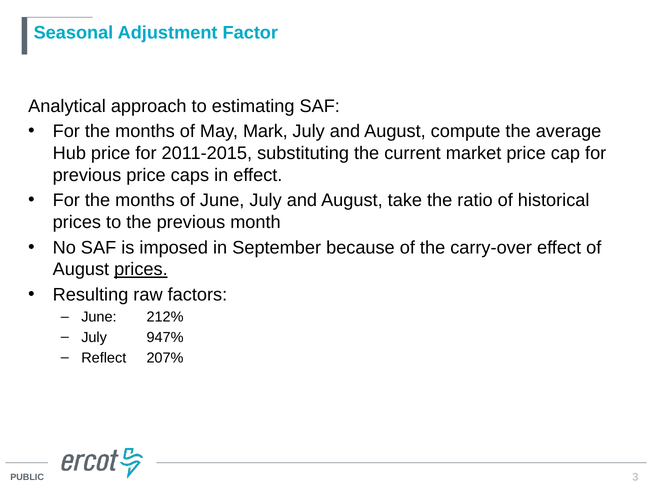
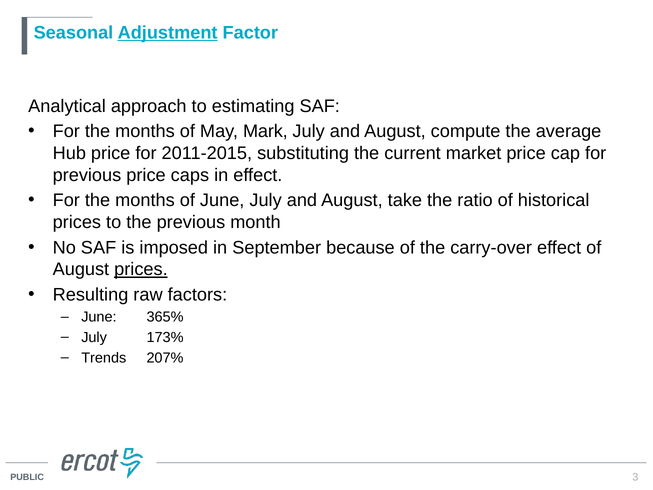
Adjustment underline: none -> present (168, 33)
212%: 212% -> 365% (165, 317)
947%: 947% -> 173% (165, 337)
Reflect: Reflect -> Trends (104, 358)
